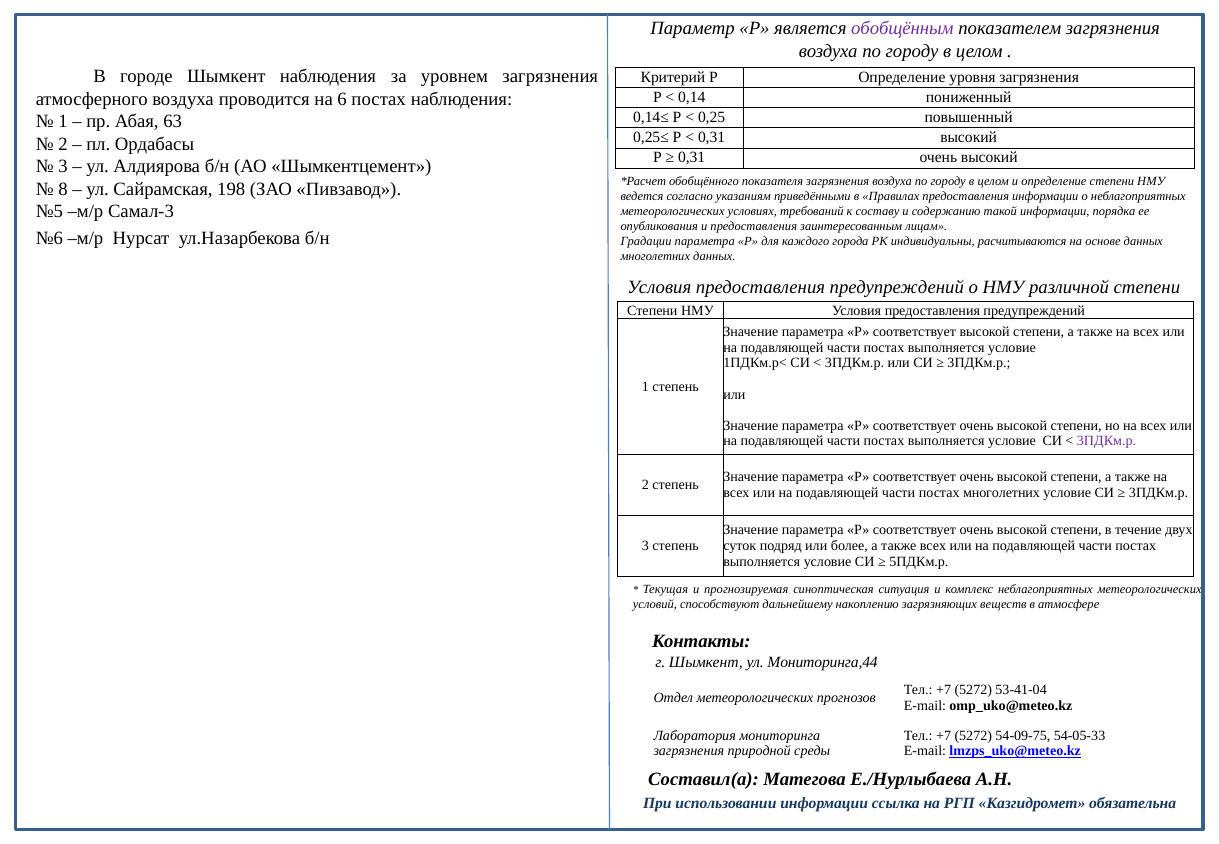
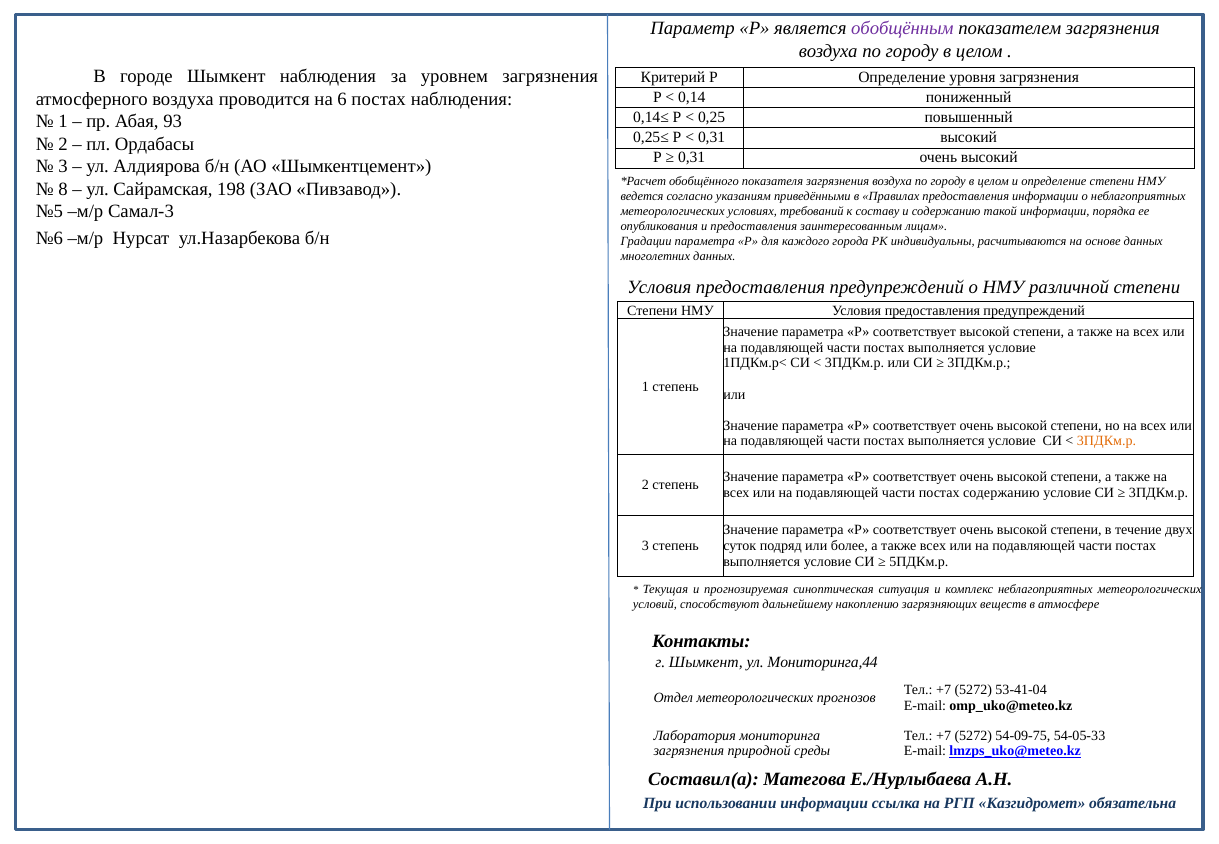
63: 63 -> 93 (173, 122)
3ПДКм.р colour: purple -> orange (1107, 441)
постах многолетних: многолетних -> содержанию (1001, 493)
